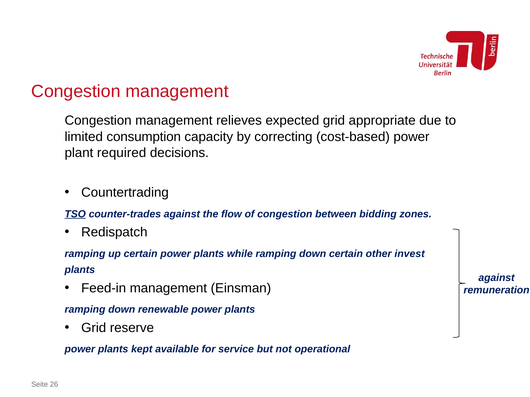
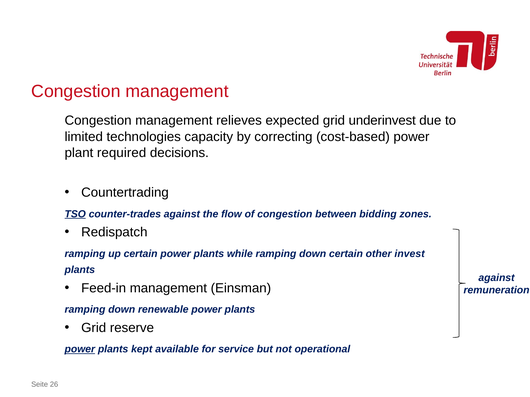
appropriate: appropriate -> underinvest (382, 121)
consumption: consumption -> technologies (144, 137)
power underline: none -> present (80, 350)
